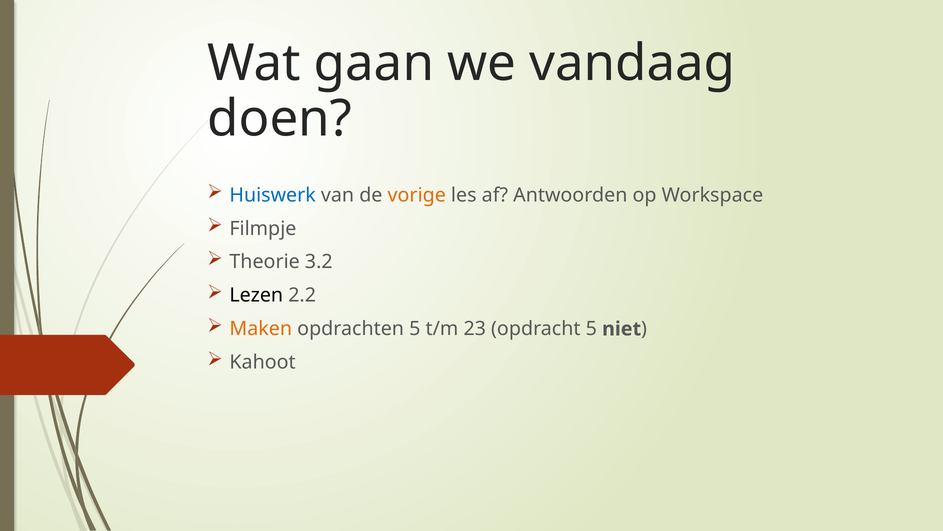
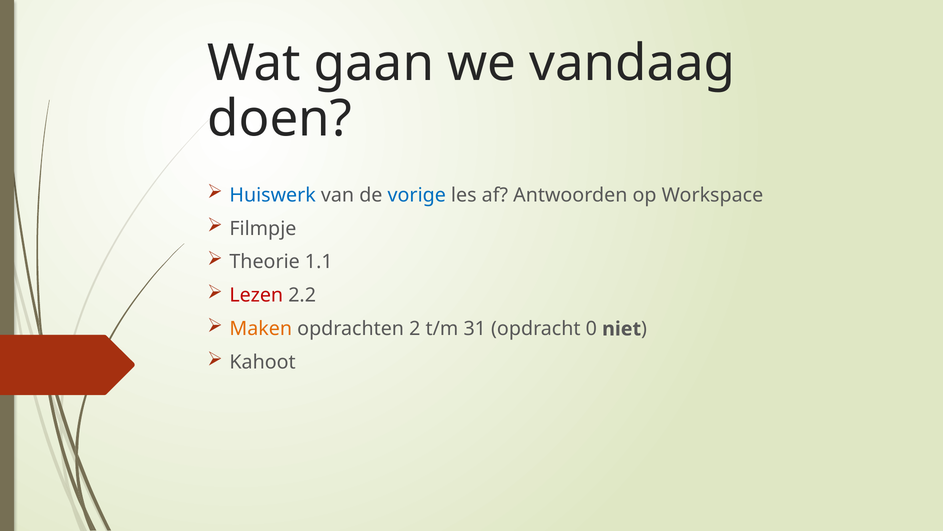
vorige colour: orange -> blue (417, 195)
3.2: 3.2 -> 1.1 (319, 262)
Lezen colour: black -> red (256, 295)
opdrachten 5: 5 -> 2 (415, 329)
23: 23 -> 31 (475, 329)
opdracht 5: 5 -> 0 (591, 329)
